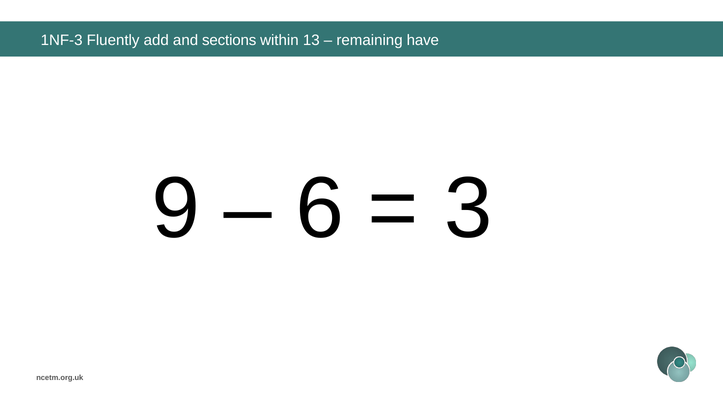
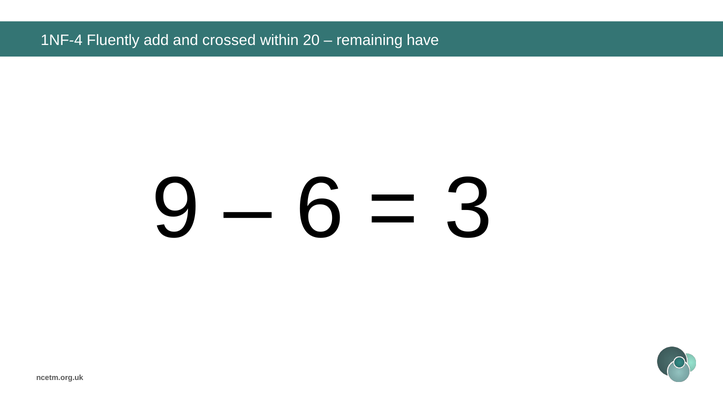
1NF-3: 1NF-3 -> 1NF-4 (62, 40)
sections: sections -> crossed (229, 40)
13: 13 -> 20 (311, 40)
